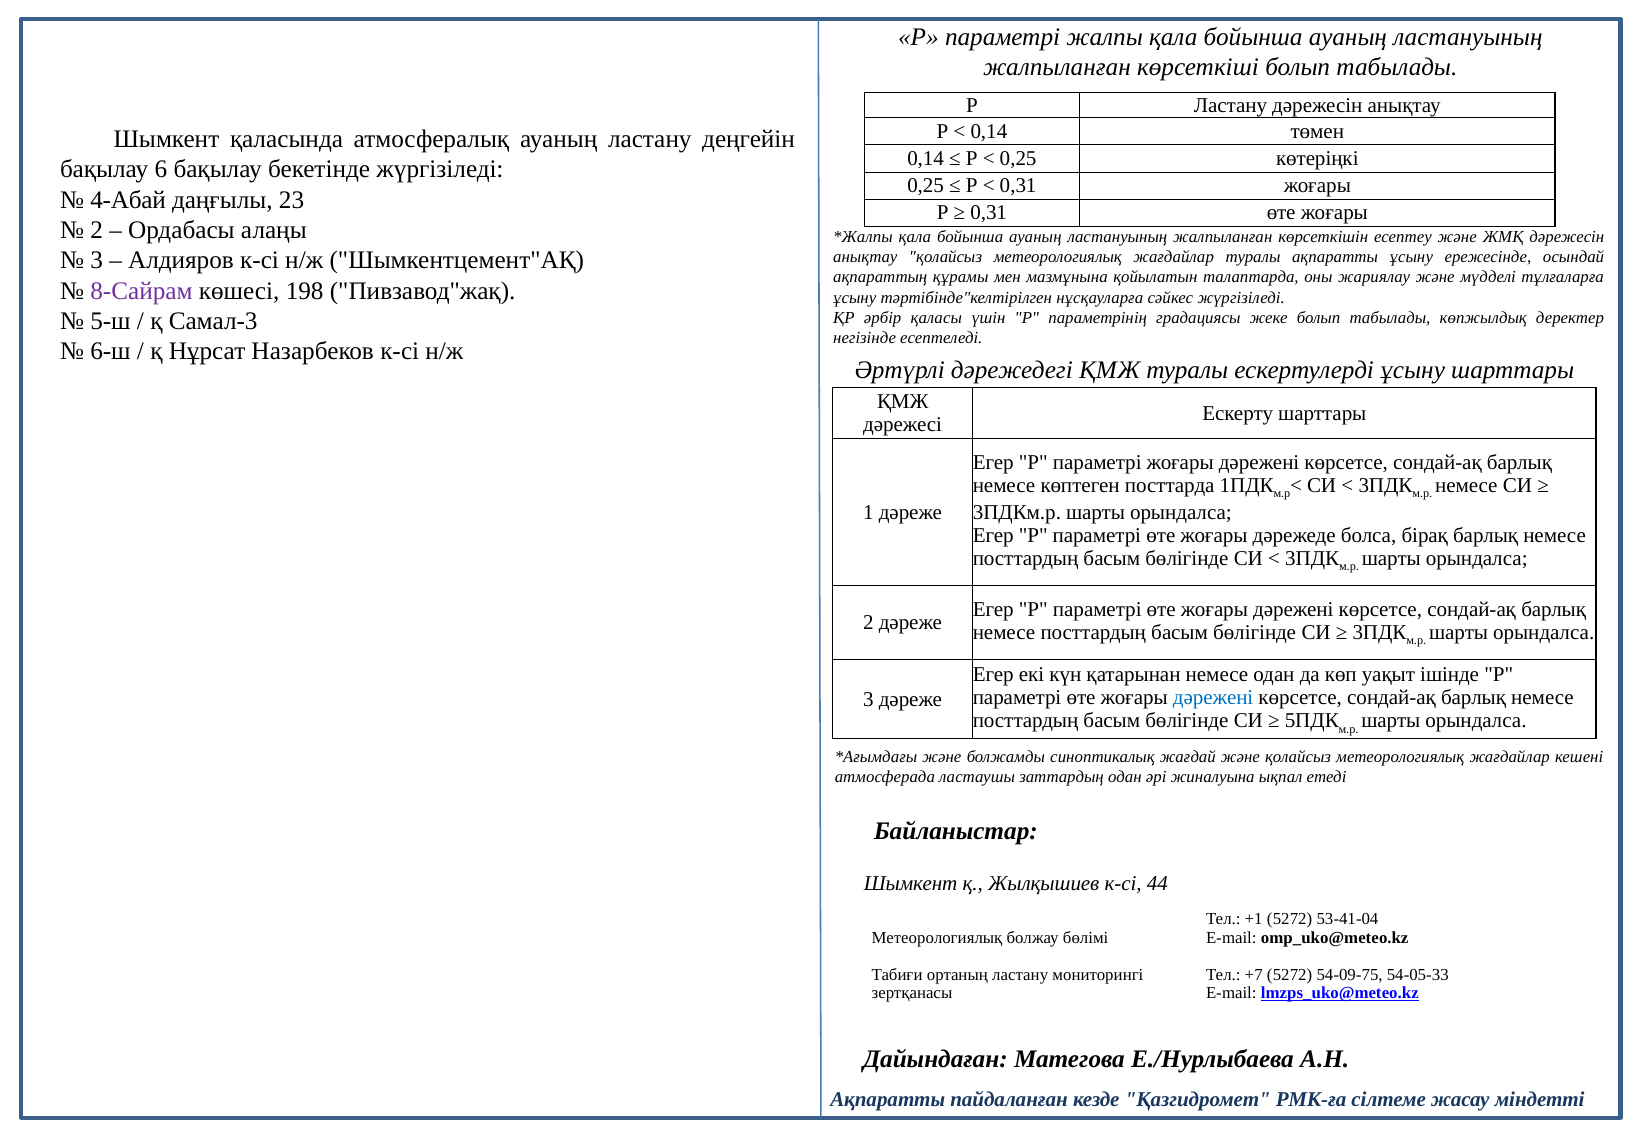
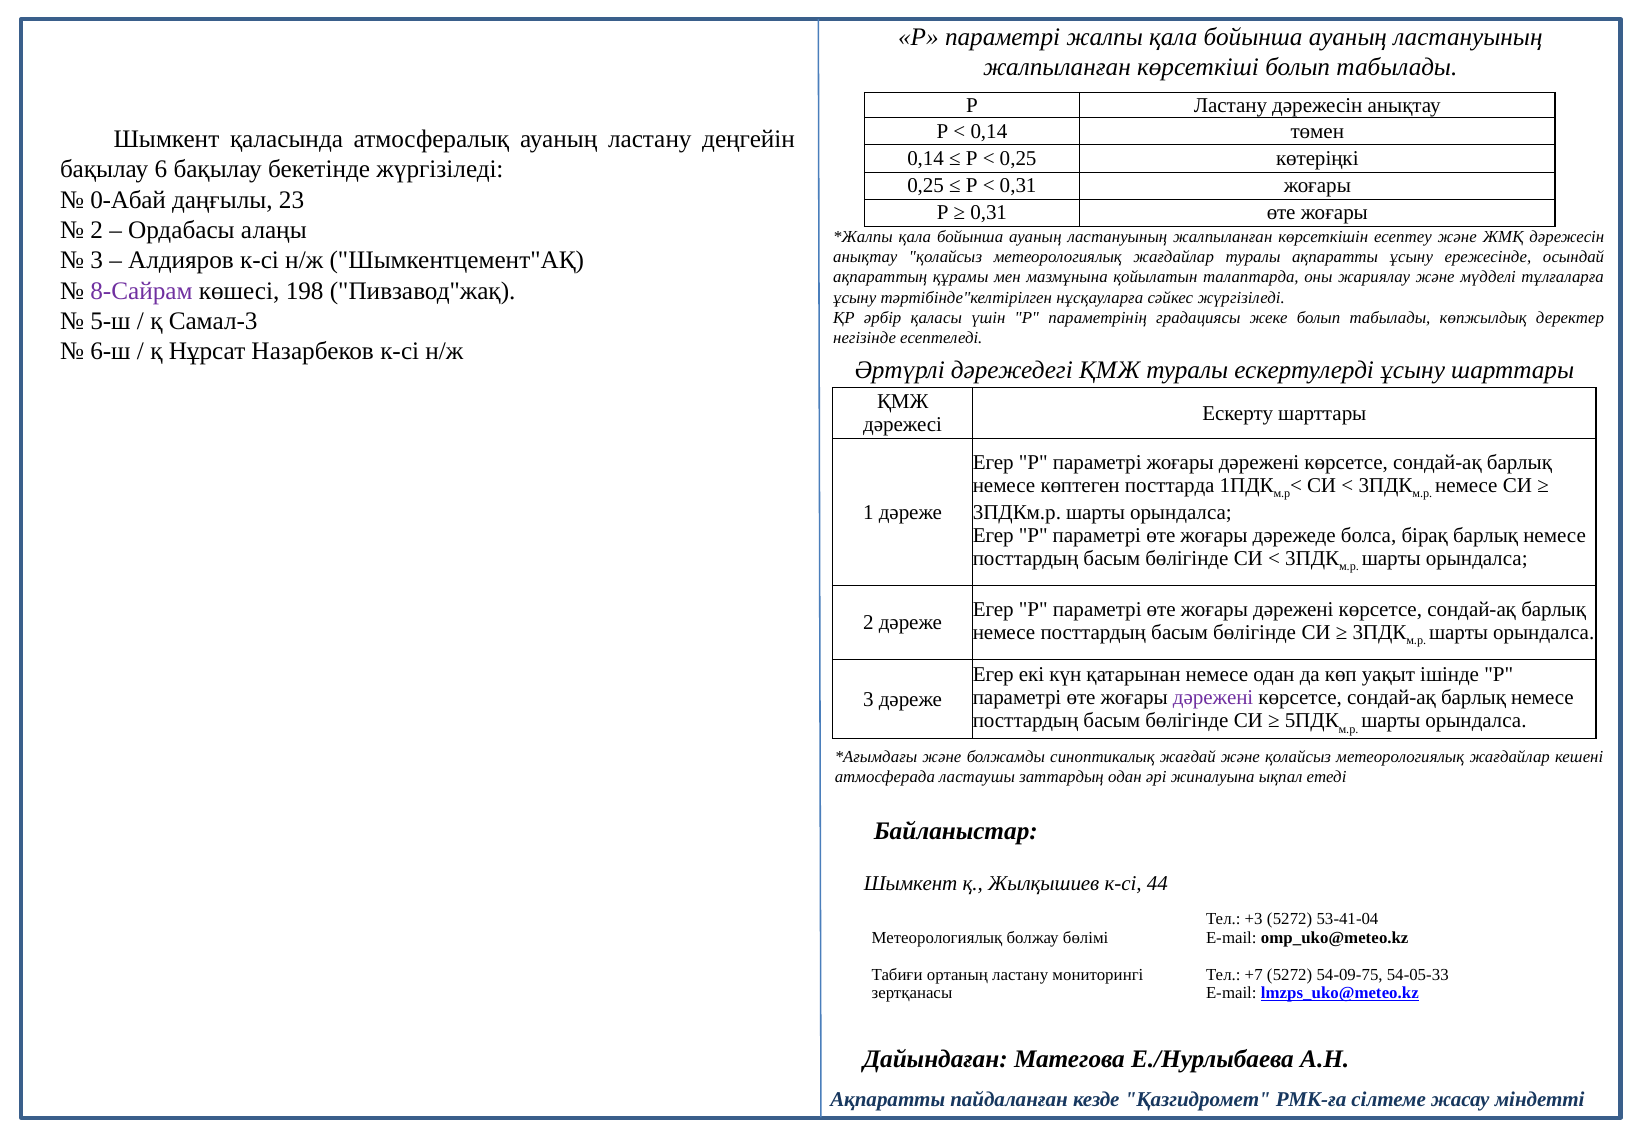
4-Абай: 4-Абай -> 0-Абай (128, 200)
дәрежені colour: blue -> purple (1213, 697)
+1: +1 -> +3 (1254, 919)
